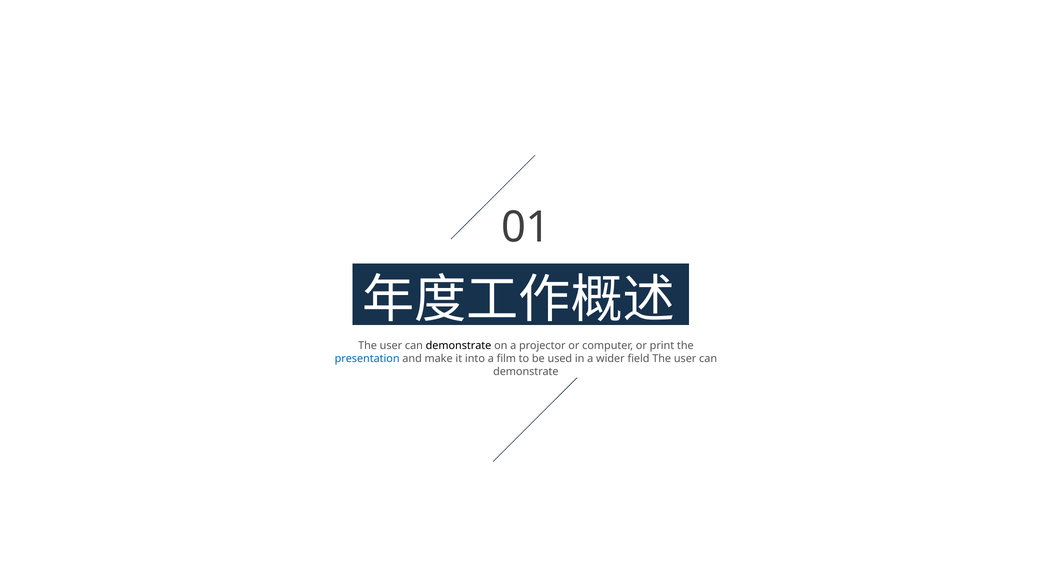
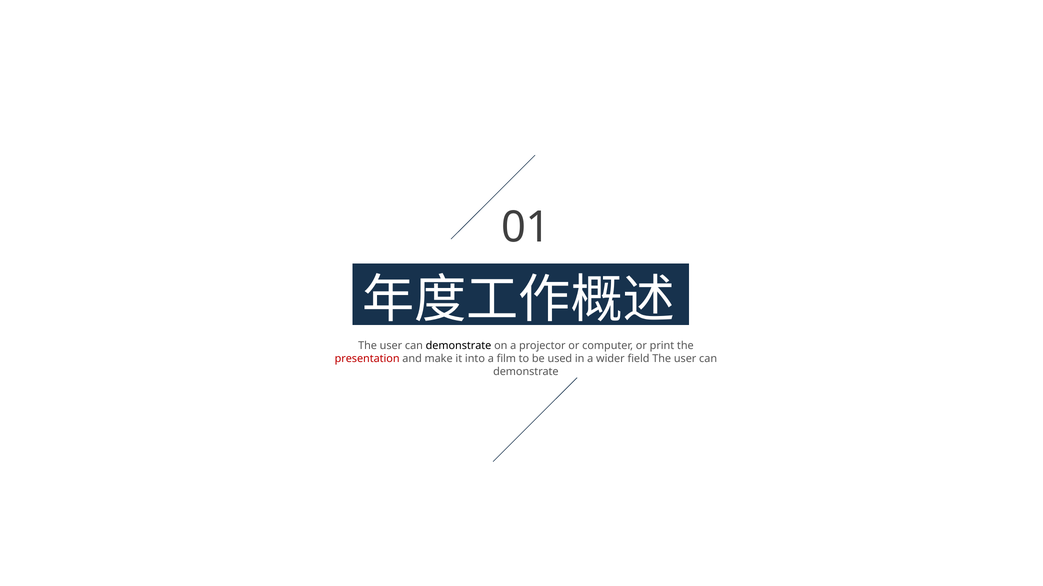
presentation colour: blue -> red (367, 359)
